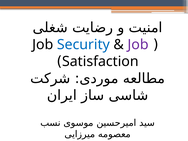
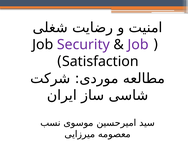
Security colour: blue -> purple (83, 45)
